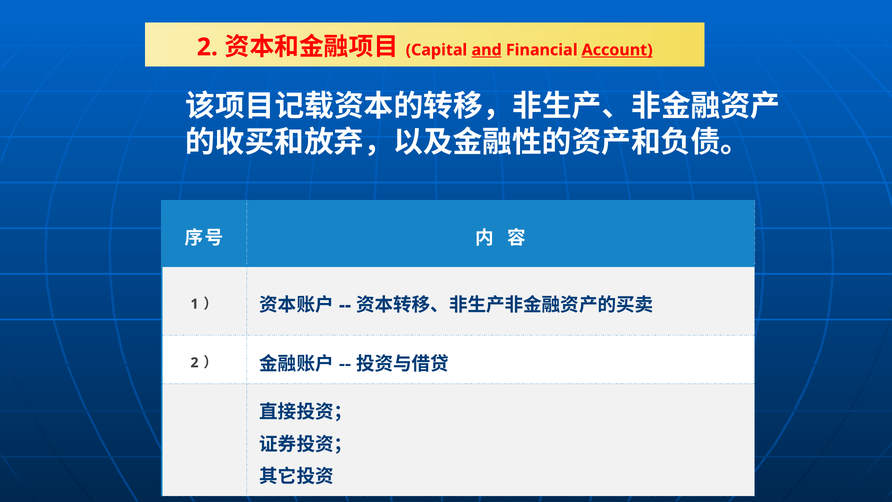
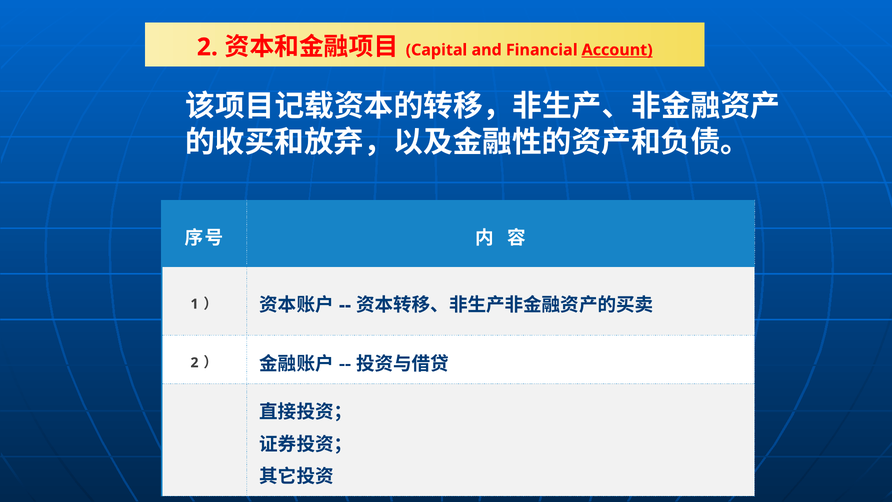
and underline: present -> none (487, 50)
